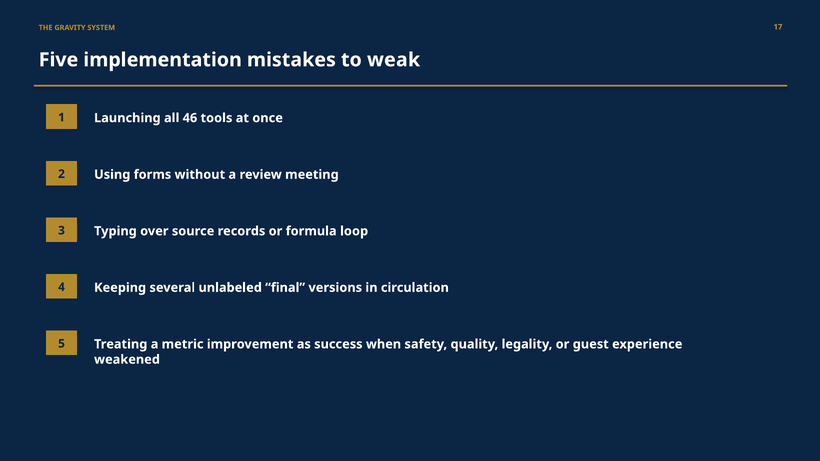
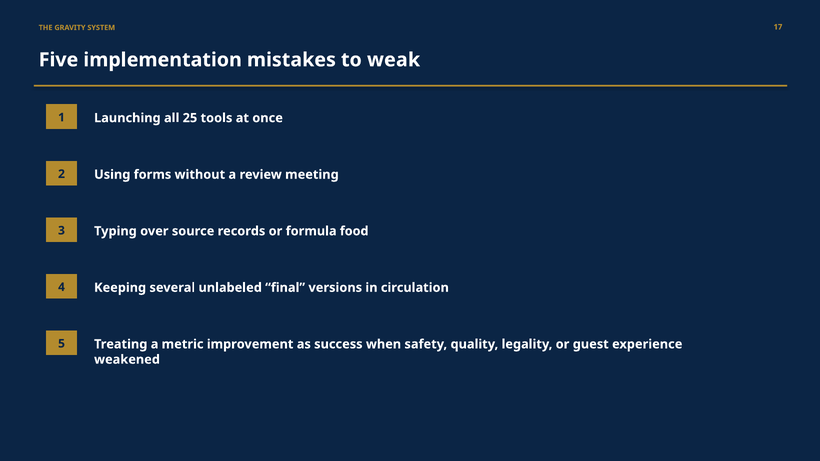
46: 46 -> 25 (190, 118)
loop: loop -> food (354, 231)
